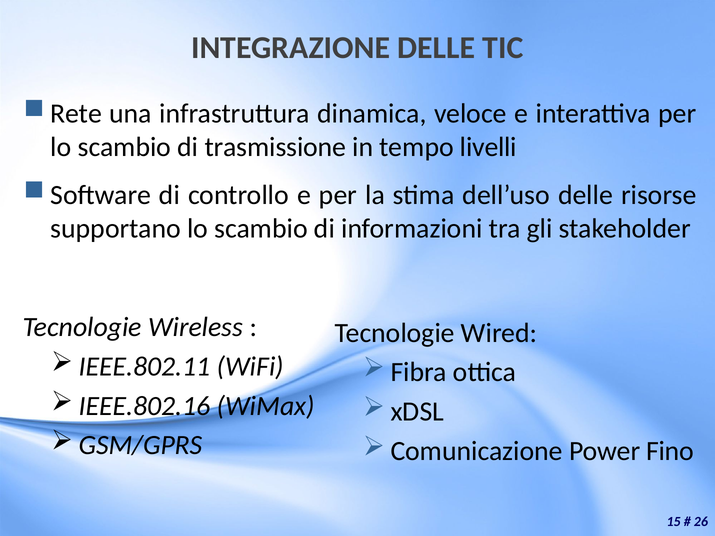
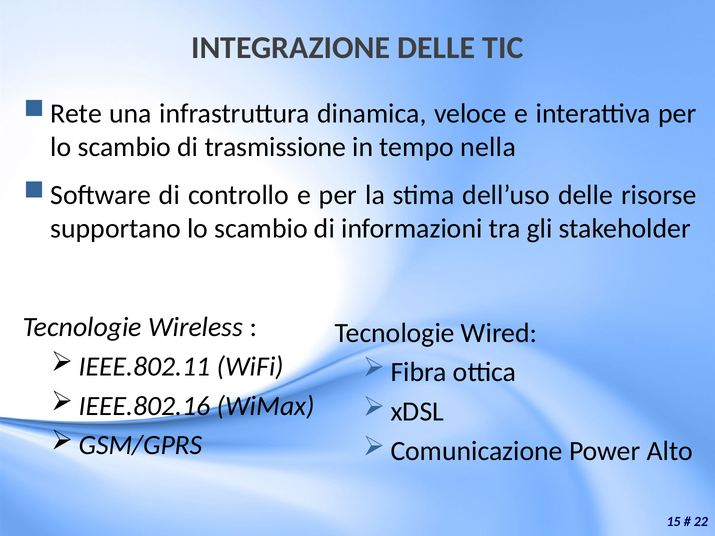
livelli: livelli -> nella (488, 147)
Fino: Fino -> Alto (670, 451)
26: 26 -> 22 (701, 522)
